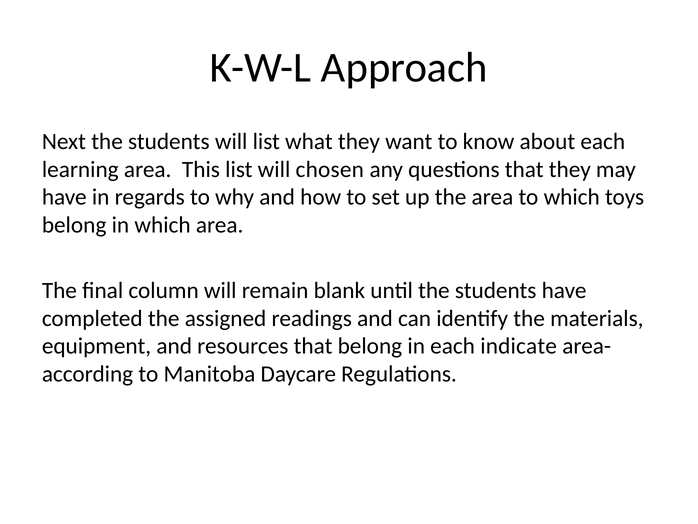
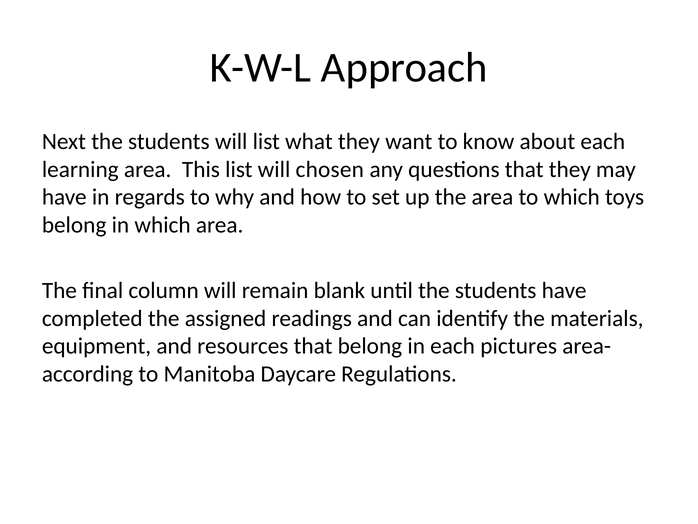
indicate: indicate -> pictures (519, 346)
